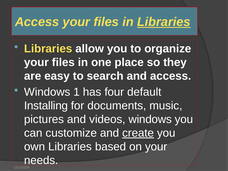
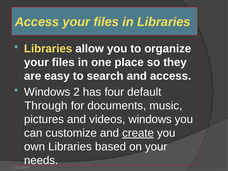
Libraries underline: present -> none (164, 22)
1: 1 -> 2 (77, 92)
Installing: Installing -> Through (46, 106)
